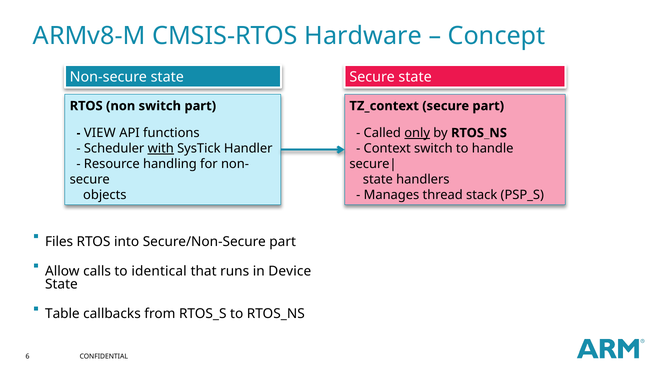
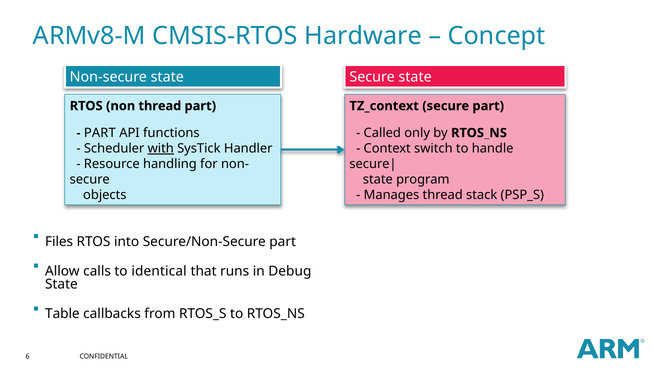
non switch: switch -> thread (160, 106)
only underline: present -> none (417, 133)
VIEW: VIEW -> PART (100, 133)
handlers: handlers -> program (423, 180)
Device: Device -> Debug (290, 271)
